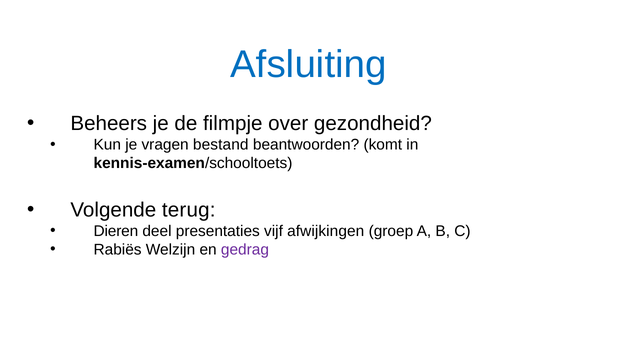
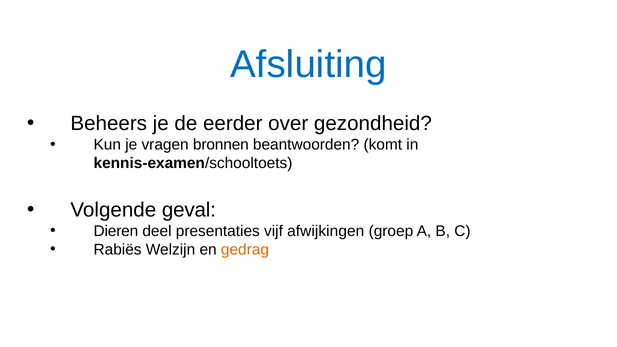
filmpje: filmpje -> eerder (233, 124)
bestand: bestand -> bronnen (221, 145)
terug: terug -> geval (189, 210)
gedrag colour: purple -> orange (245, 250)
